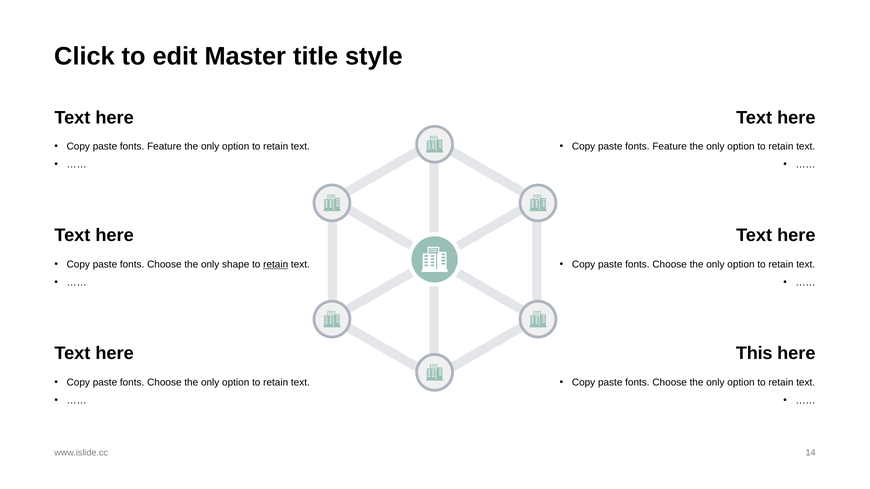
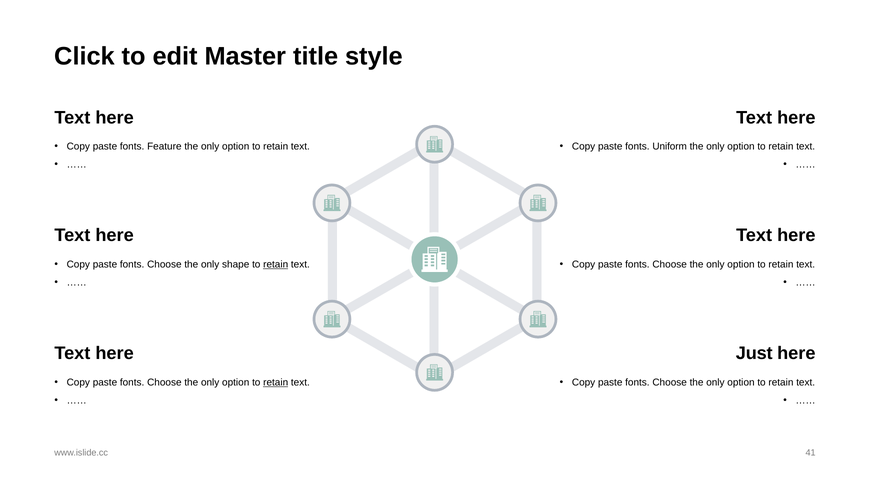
Feature: Feature -> Uniform (670, 147)
This: This -> Just (754, 354)
retain underline: none -> present (276, 383)
14: 14 -> 41 (811, 453)
